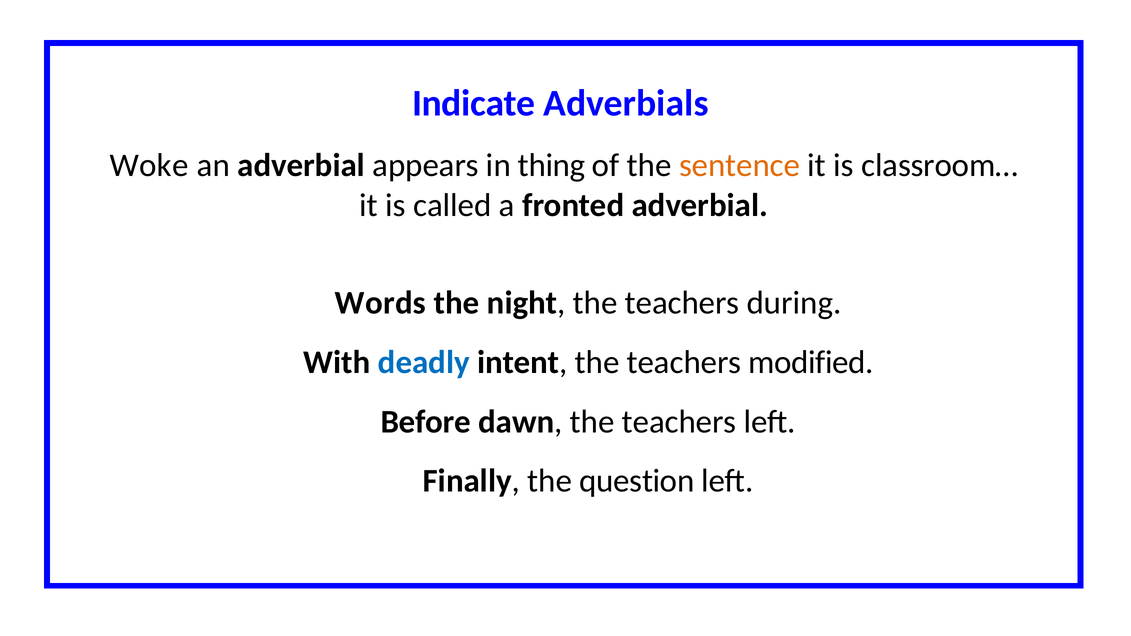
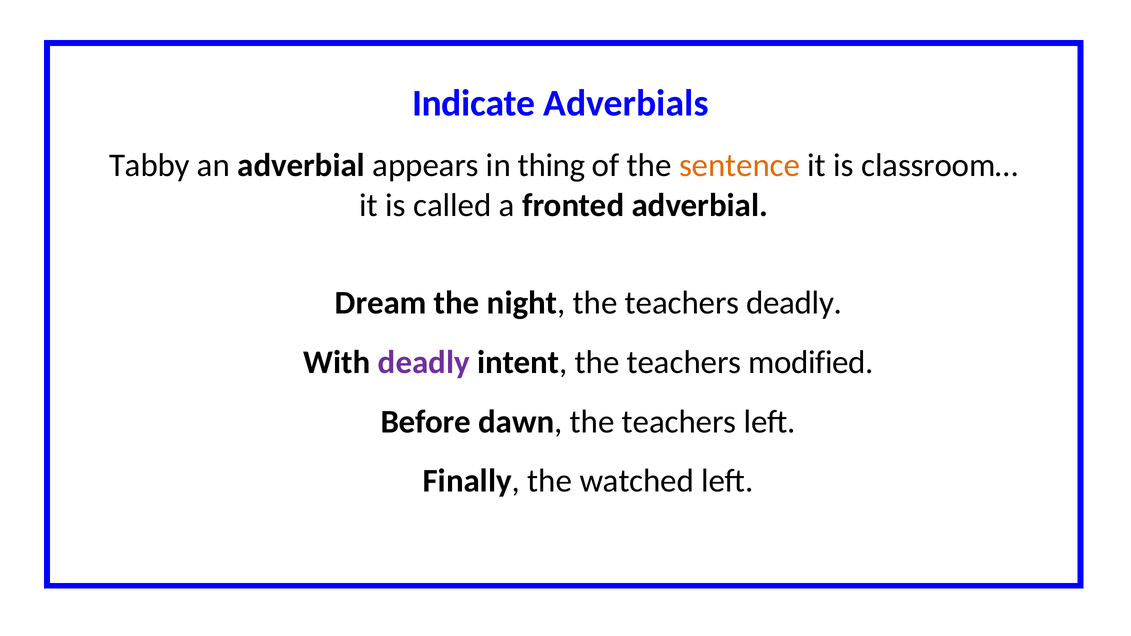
Woke: Woke -> Tabby (149, 166)
Words: Words -> Dream (381, 303)
teachers during: during -> deadly (794, 303)
deadly colour: blue -> purple (424, 362)
question: question -> watched (637, 481)
